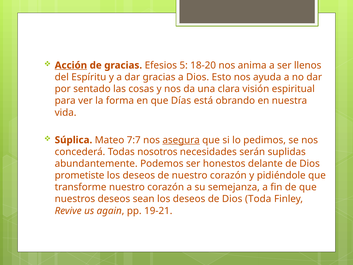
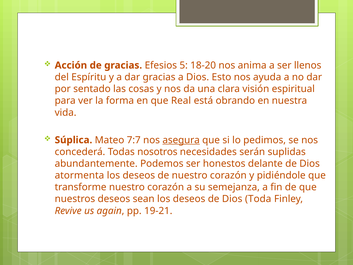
Acción underline: present -> none (71, 65)
Días: Días -> Real (181, 101)
prometiste: prometiste -> atormenta (79, 175)
